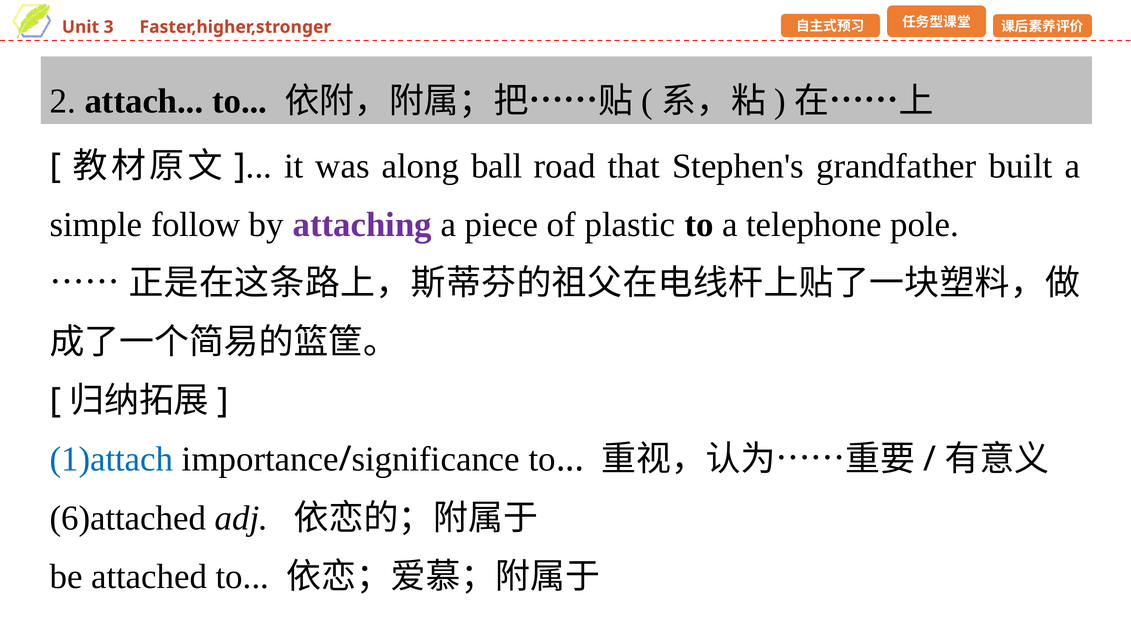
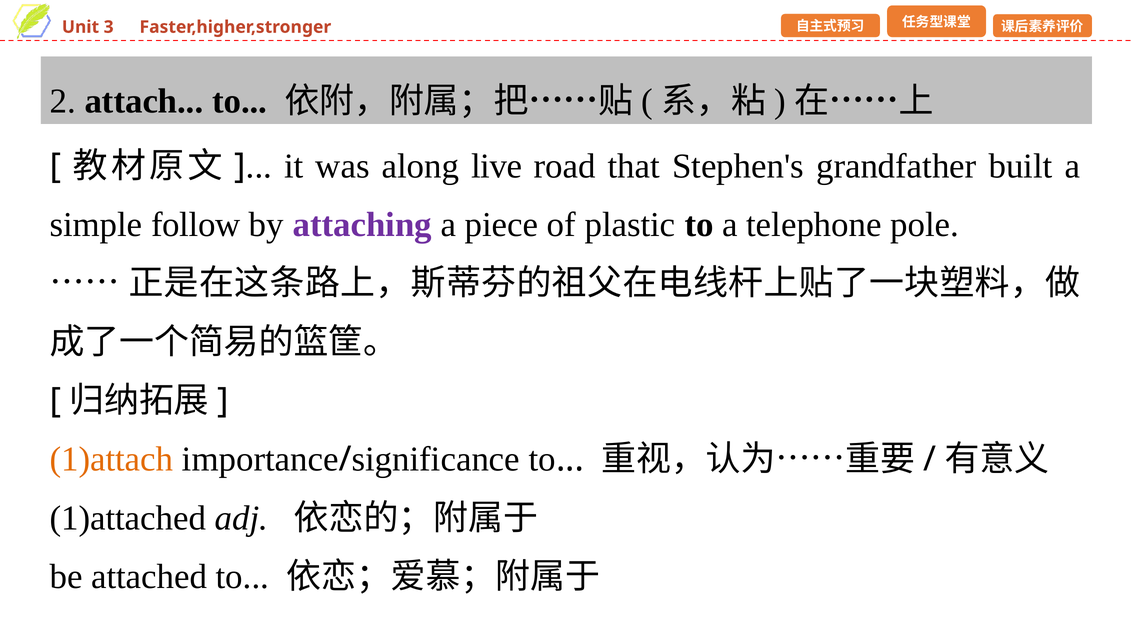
ball: ball -> live (497, 166)
1)attach colour: blue -> orange (111, 459)
6)attached: 6)attached -> 1)attached (128, 518)
